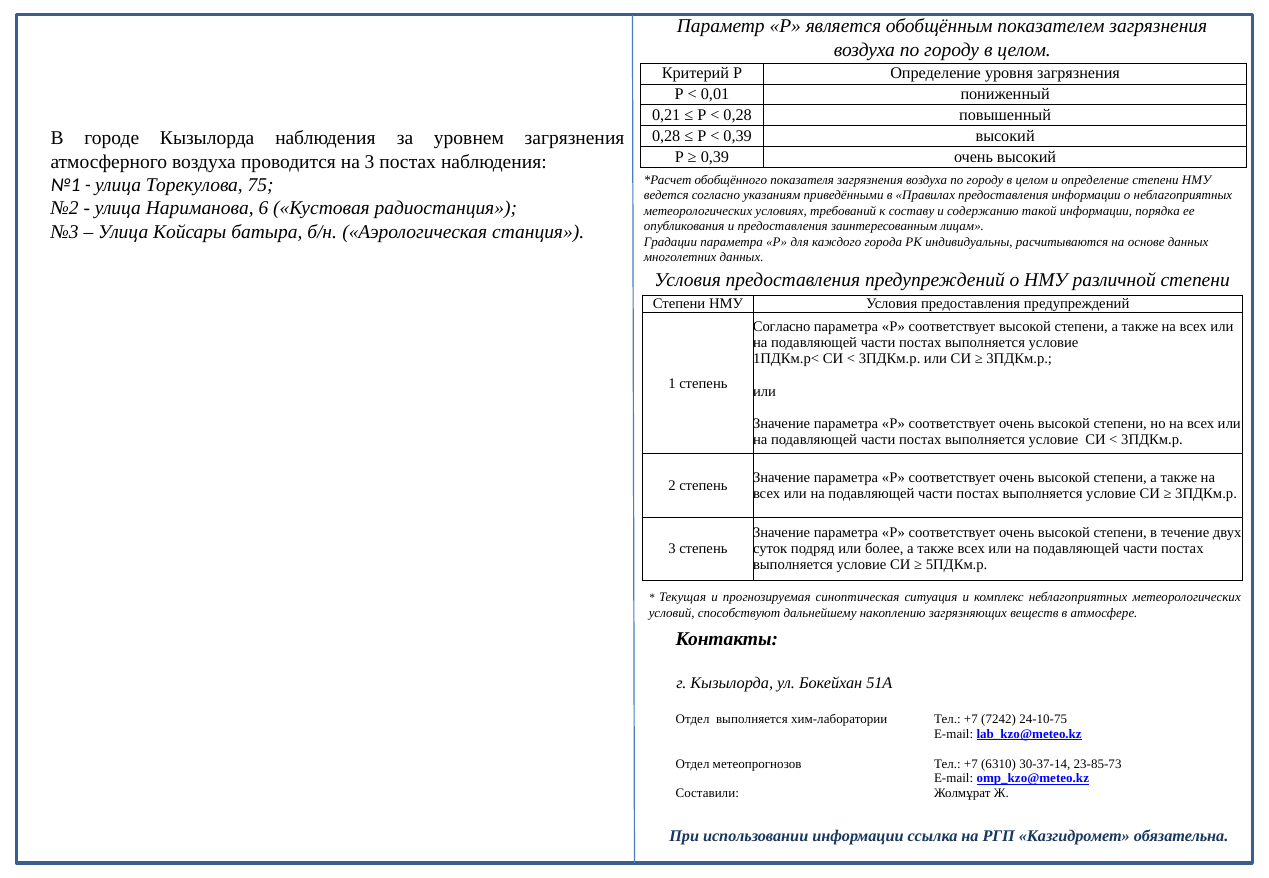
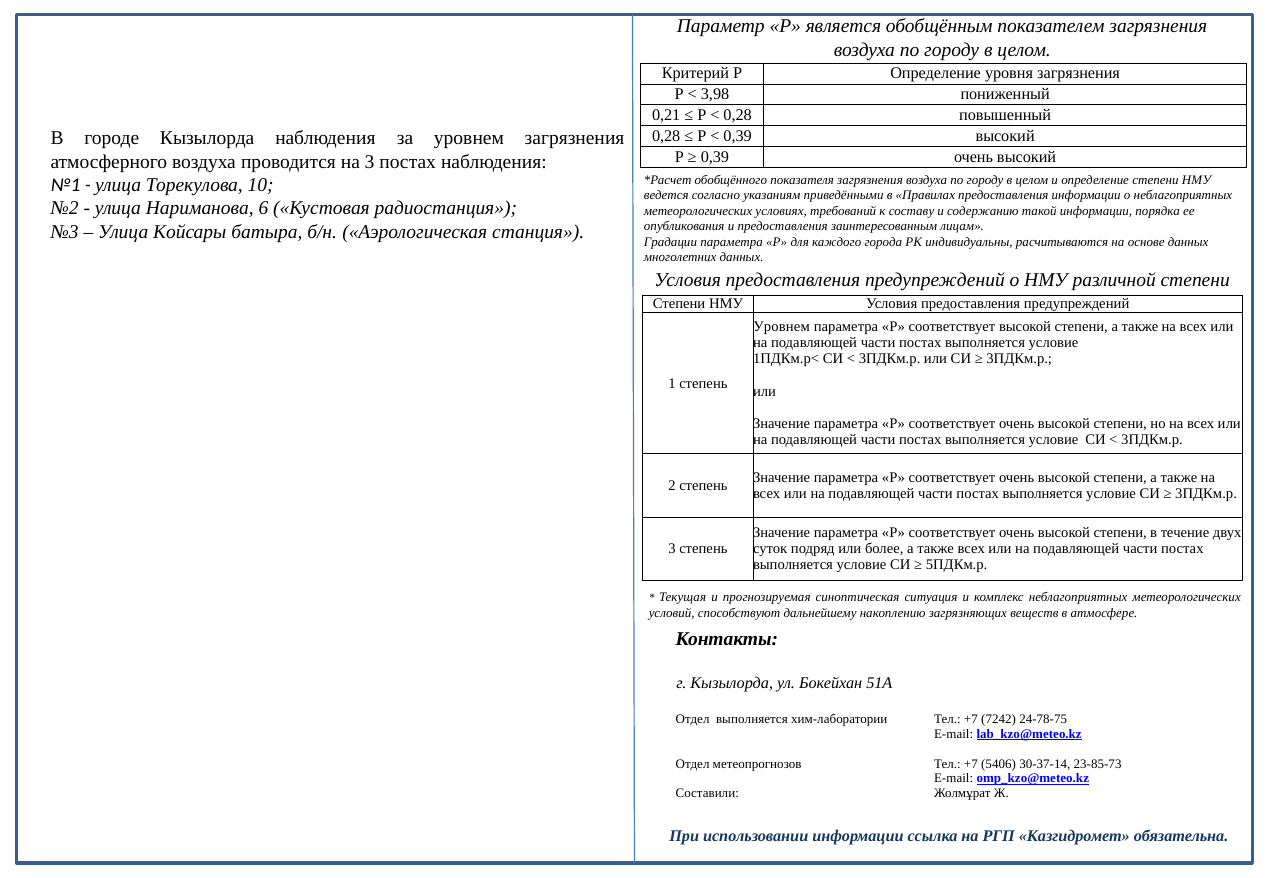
0,01: 0,01 -> 3,98 (715, 94)
75: 75 -> 10 (261, 185)
Согласно: Согласно -> Уровнем (782, 327)
24-10-75: 24-10-75 -> 24-78-75 (1043, 720)
6310: 6310 -> 5406 (999, 765)
